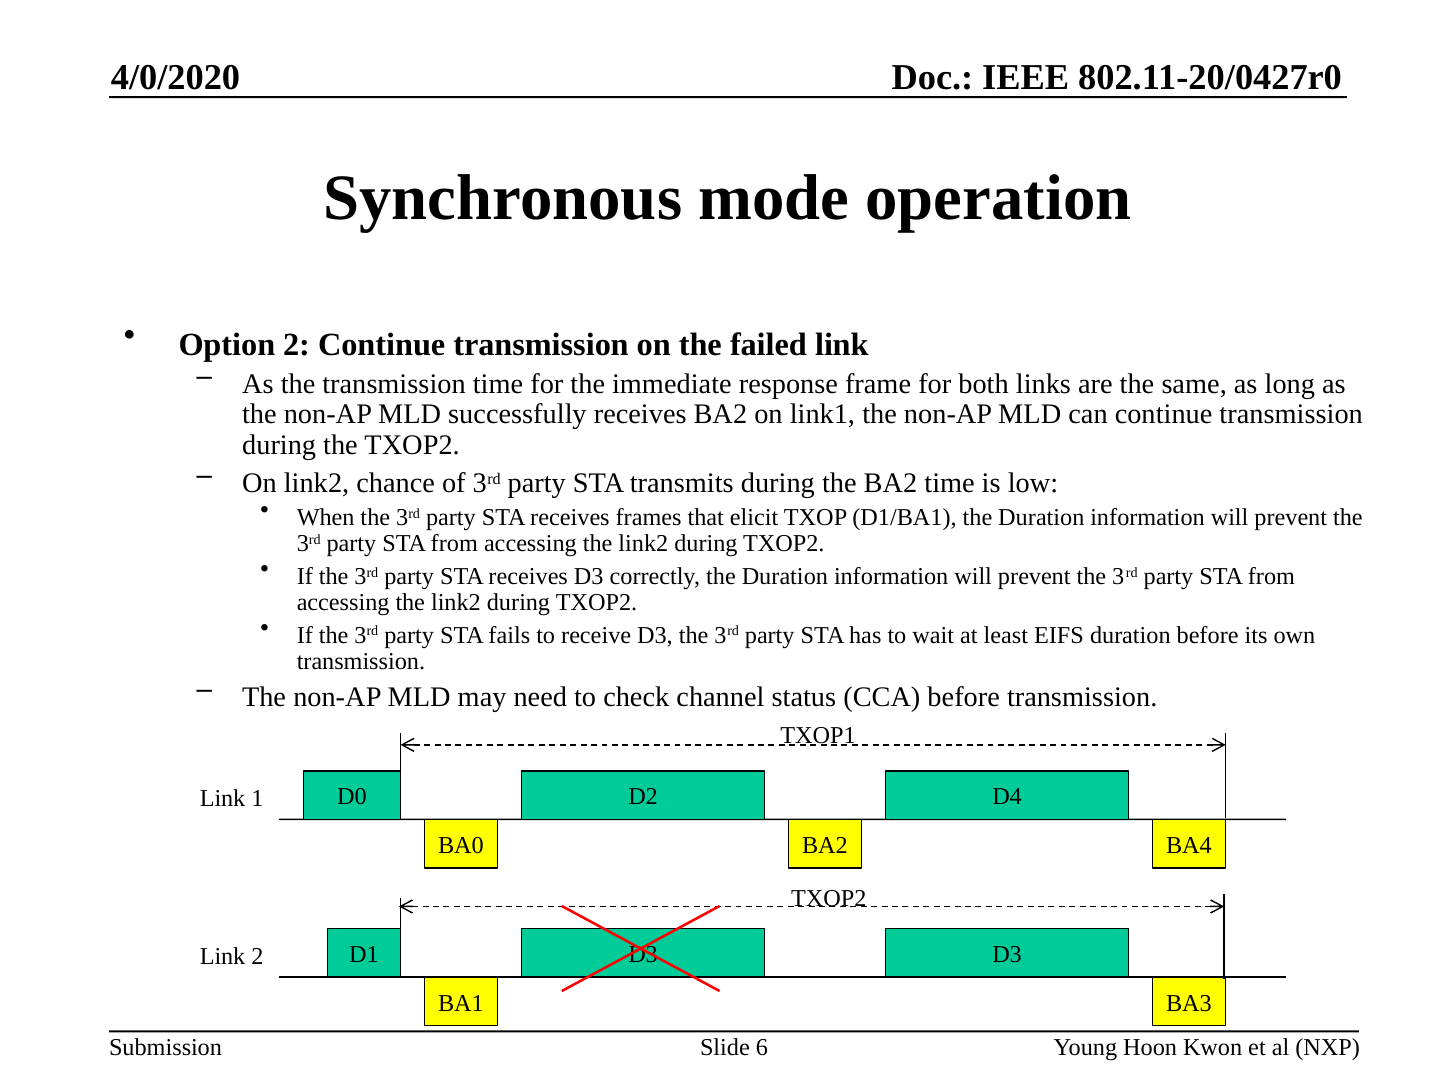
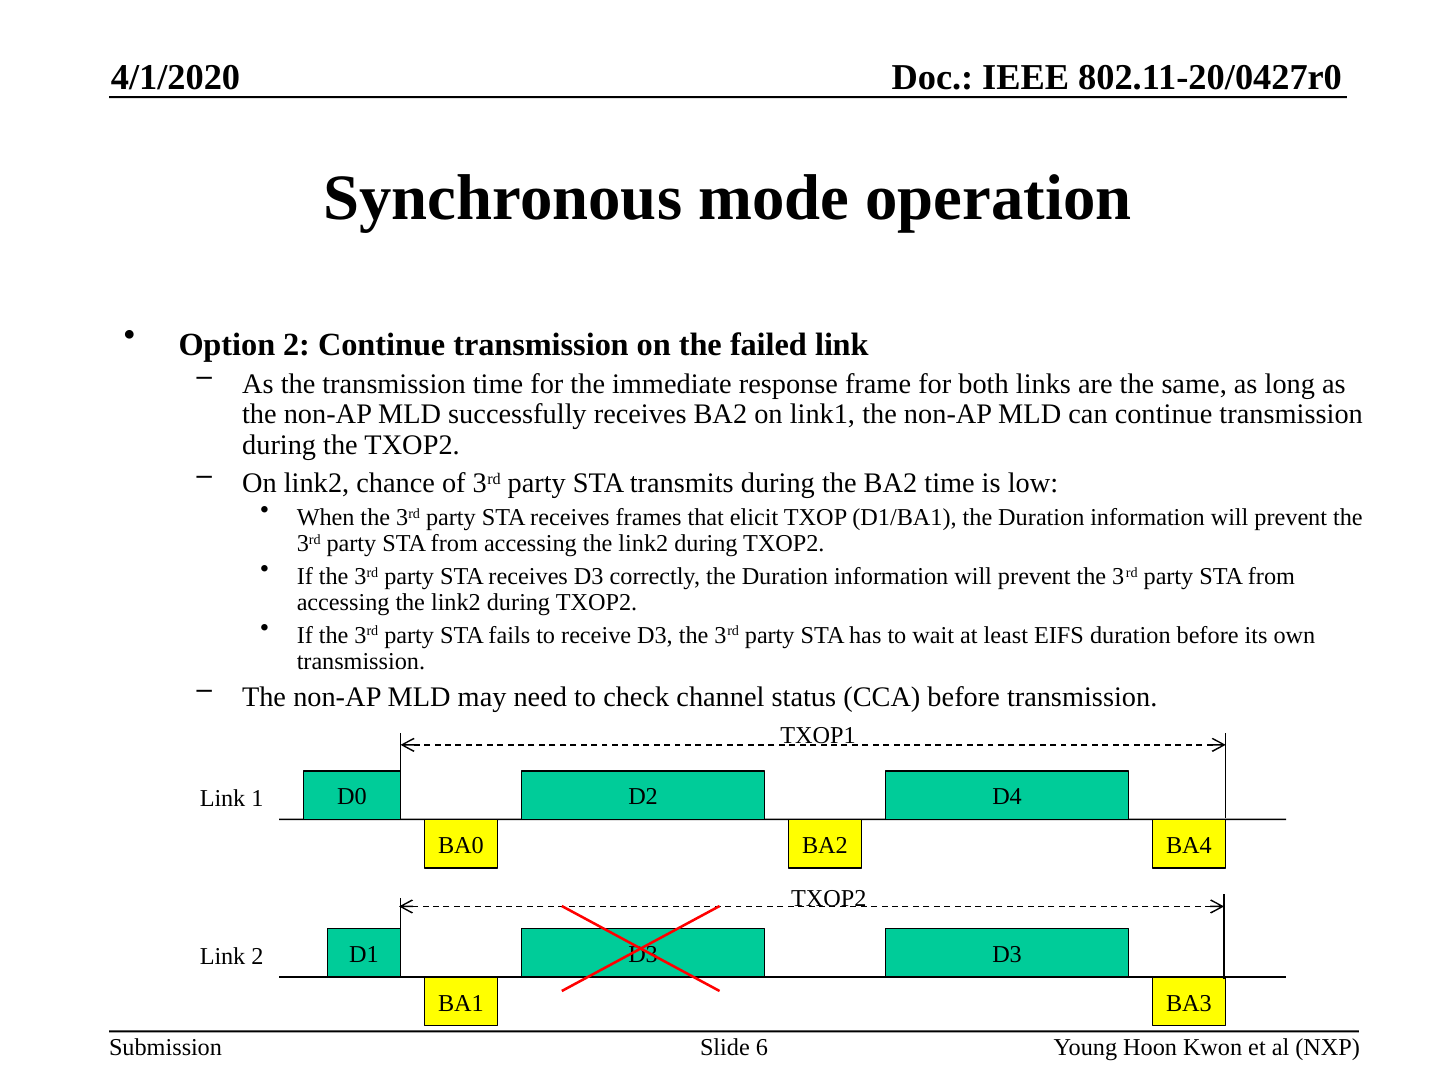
4/0/2020: 4/0/2020 -> 4/1/2020 (176, 78)
